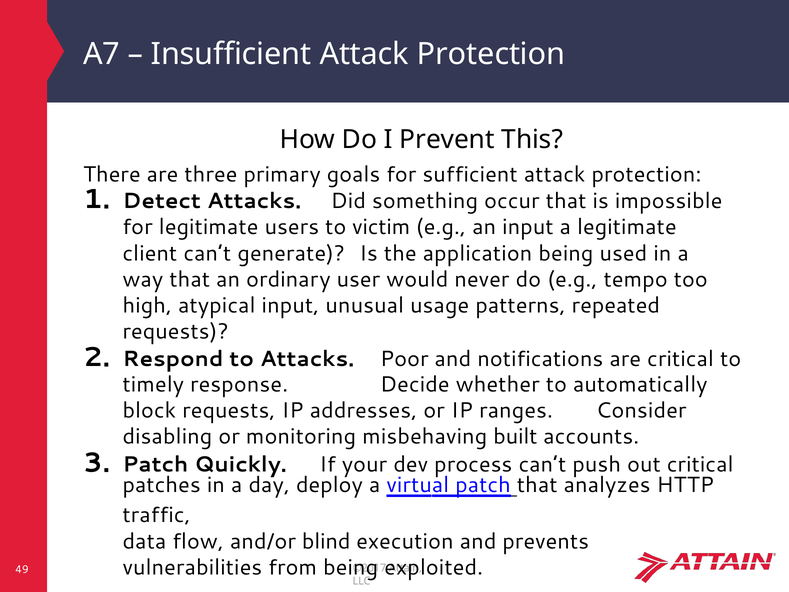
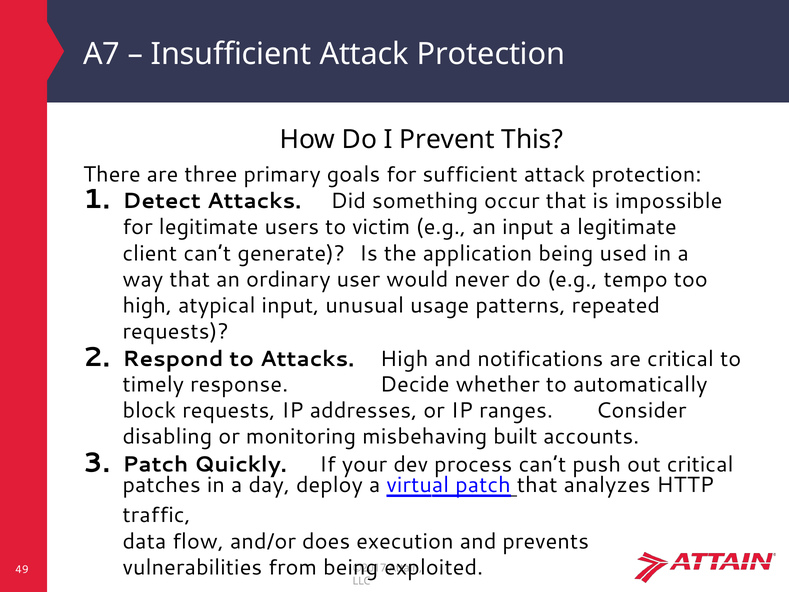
Attacks Poor: Poor -> High (404, 359)
blind: blind -> does (326, 541)
